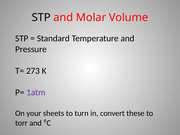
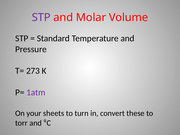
STP colour: black -> purple (41, 17)
